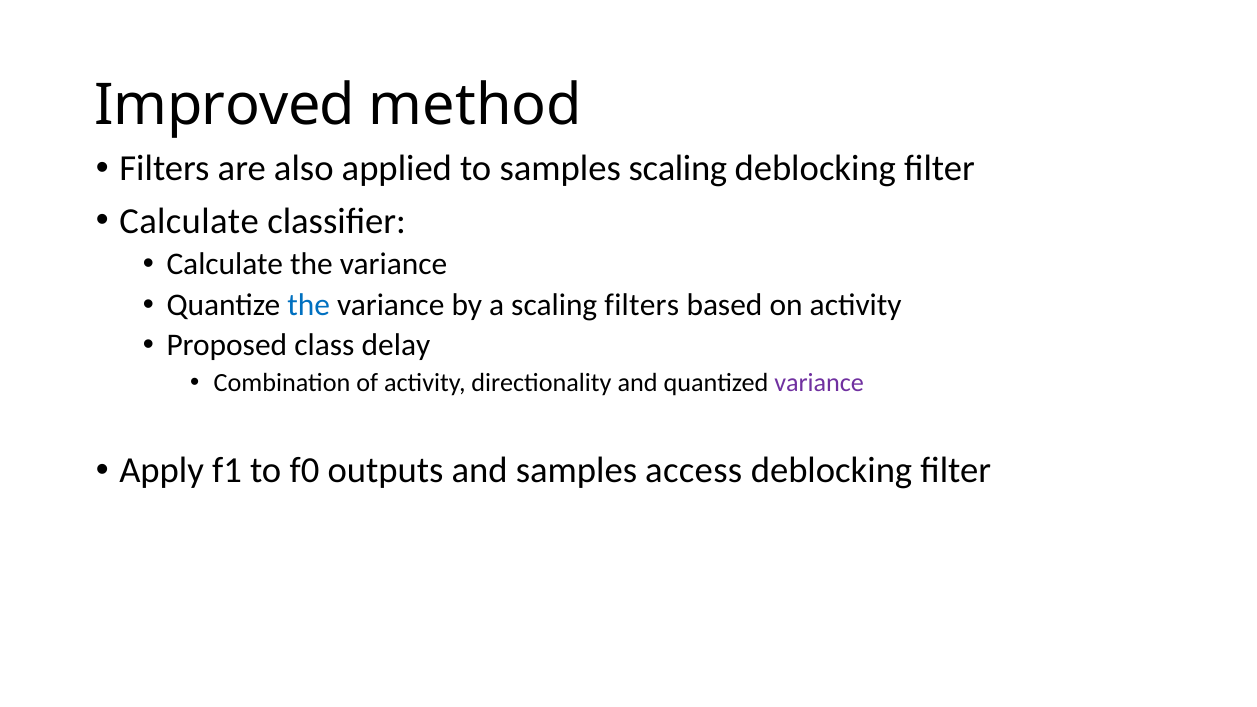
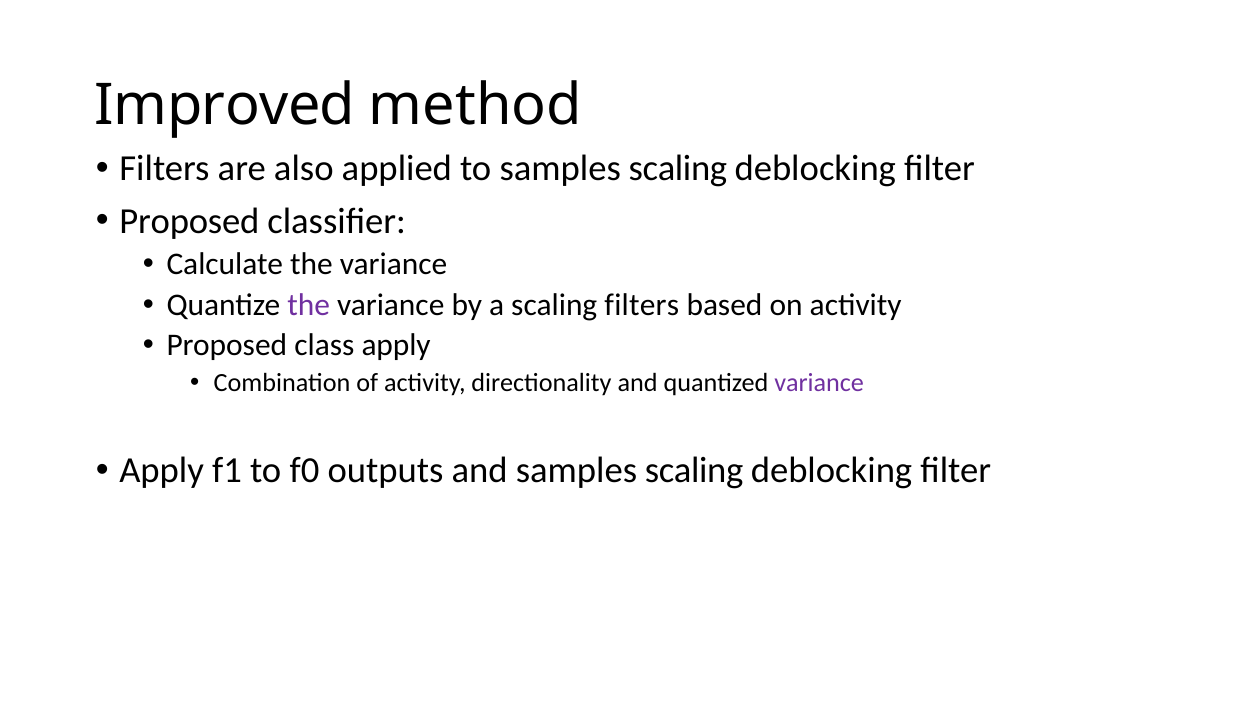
Calculate: Calculate -> Proposed (189, 221)
the colour: blue -> purple (309, 305)
class delay: delay -> apply (396, 345)
and samples access: access -> scaling (694, 470)
